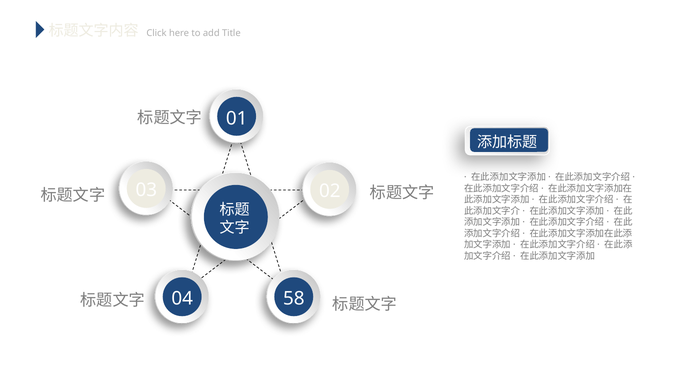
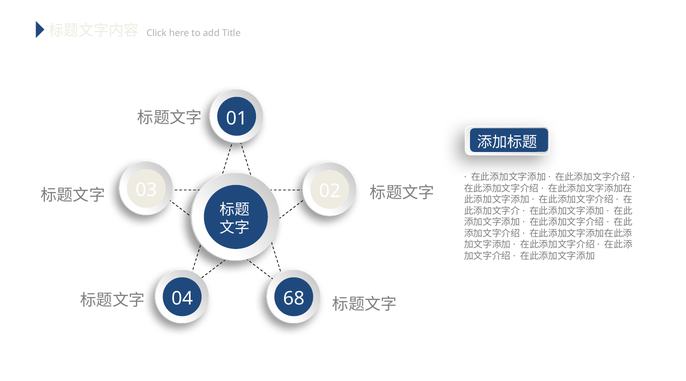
58: 58 -> 68 (294, 299)
